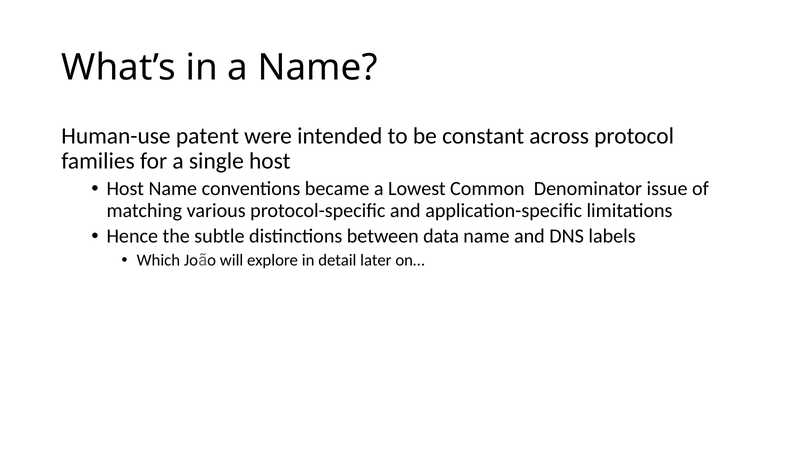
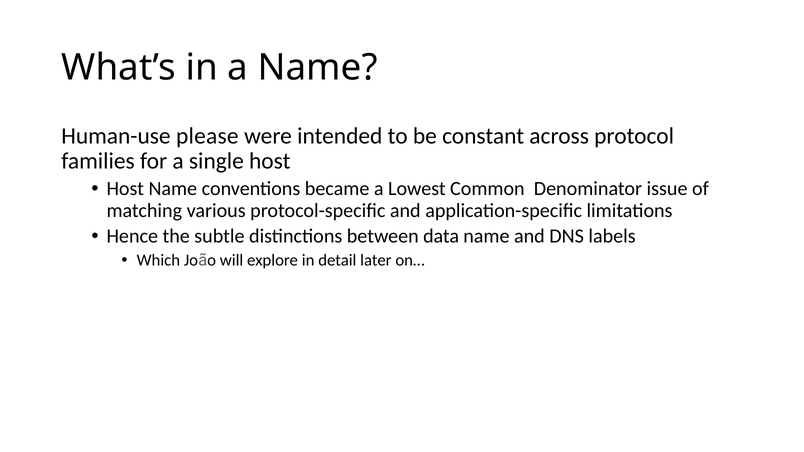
patent: patent -> please (207, 136)
